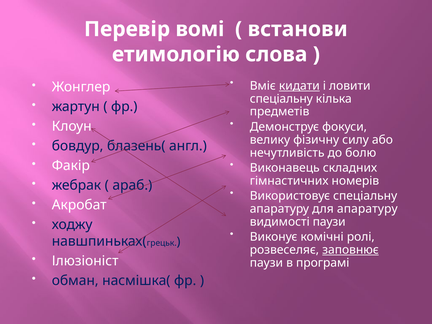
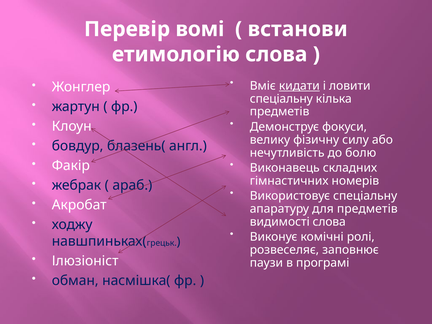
для апаратуру: апаратуру -> предметів (367, 209)
видимості паузи: паузи -> слова (329, 222)
заповнює underline: present -> none (351, 250)
